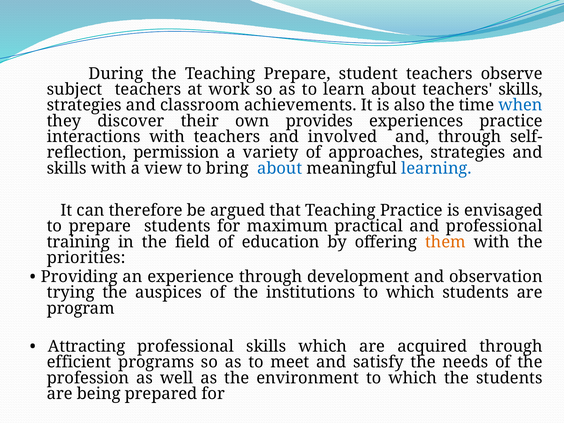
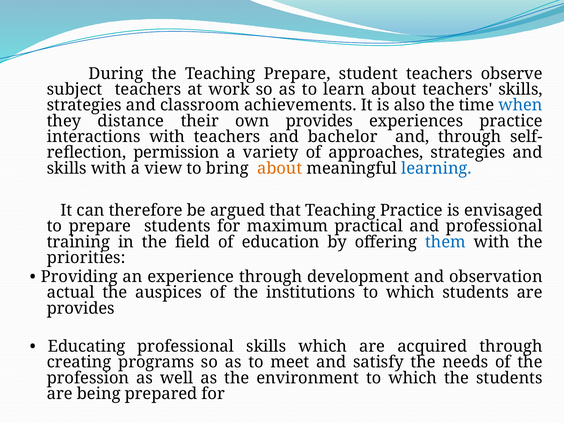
discover: discover -> distance (131, 121)
involved: involved -> bachelor (343, 137)
about colour: blue -> orange (280, 168)
them colour: orange -> blue (445, 242)
trying: trying -> actual (71, 293)
program: program -> provides (81, 308)
Attracting: Attracting -> Educating (87, 346)
efficient: efficient -> creating (79, 362)
